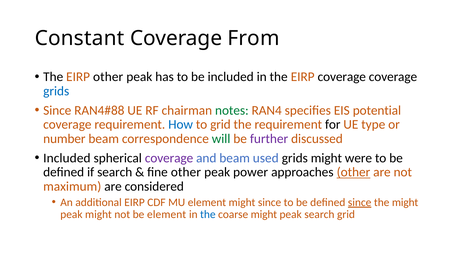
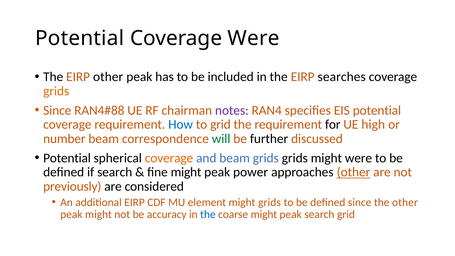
Constant: Constant -> Potential (80, 38)
Coverage From: From -> Were (254, 38)
EIRP coverage: coverage -> searches (342, 77)
grids colour: blue -> orange (56, 91)
notes colour: green -> purple (232, 110)
type: type -> high (373, 125)
further colour: purple -> black (269, 139)
Included: Included -> Potential (67, 158)
coverage colour: purple -> orange (169, 158)
beam used: used -> grids (266, 158)
fine other: other -> might (186, 172)
maximum: maximum -> previously (72, 187)
might since: since -> grids (270, 202)
since underline: present -> none (360, 202)
the might: might -> other (405, 202)
be element: element -> accuracy (167, 215)
